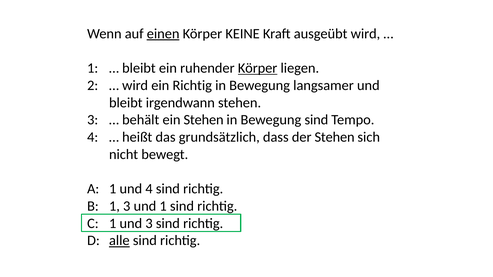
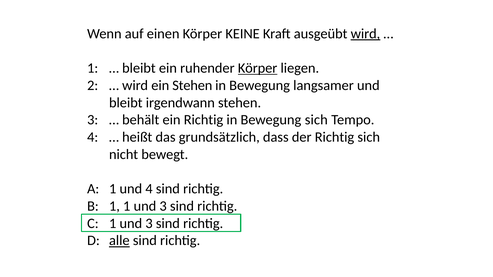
einen underline: present -> none (163, 34)
wird underline: none -> present (365, 34)
ein Richtig: Richtig -> Stehen (192, 85)
ein Stehen: Stehen -> Richtig (203, 120)
Bewegung sind: sind -> sich (316, 120)
der Stehen: Stehen -> Richtig (335, 137)
1 3: 3 -> 1 (127, 206)
1: 1 -> 3 (163, 206)
